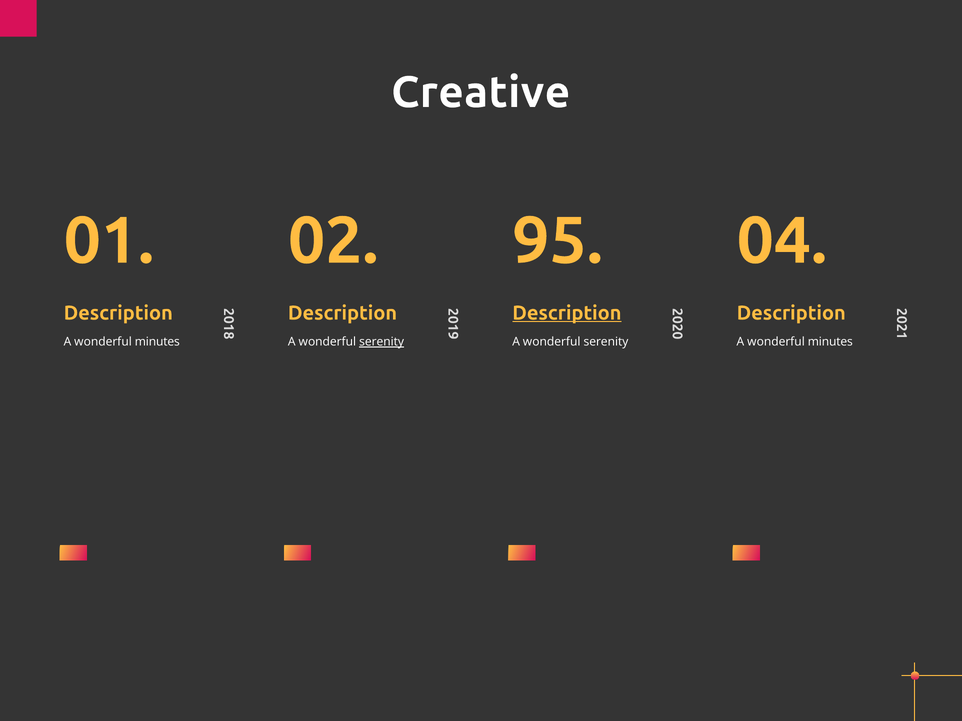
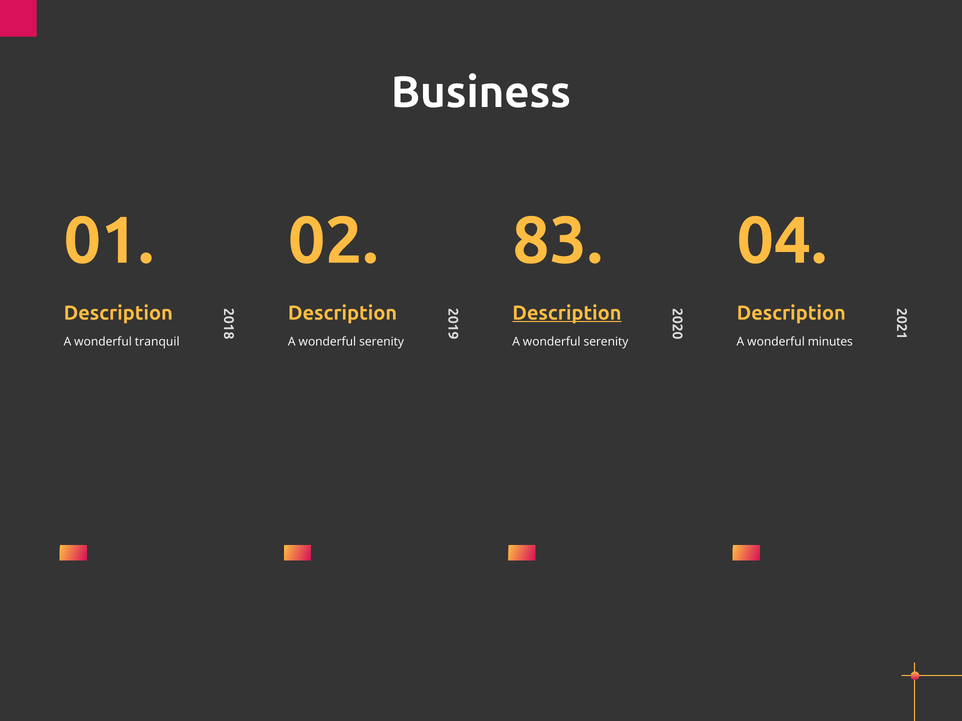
Creative: Creative -> Business (481, 93)
95: 95 -> 83 (558, 241)
minutes: minutes -> tranquil (157, 342)
serenity underline: present -> none (382, 342)
